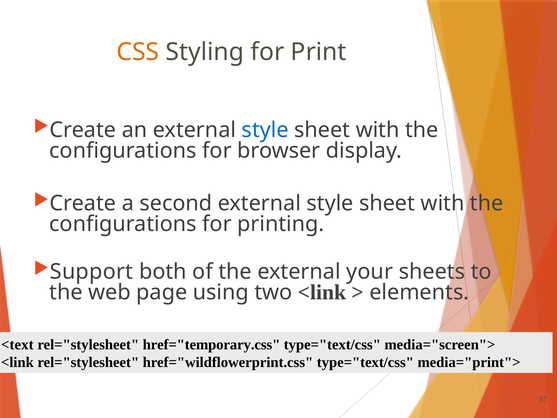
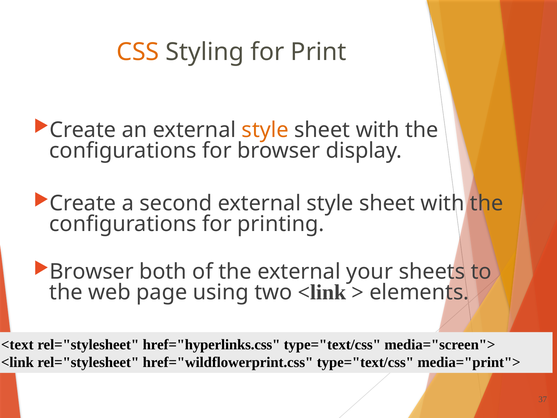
style colour: blue -> orange (265, 130)
Support: Support -> Browser (92, 271)
href="temporary.css: href="temporary.css -> href="hyperlinks.css (211, 345)
